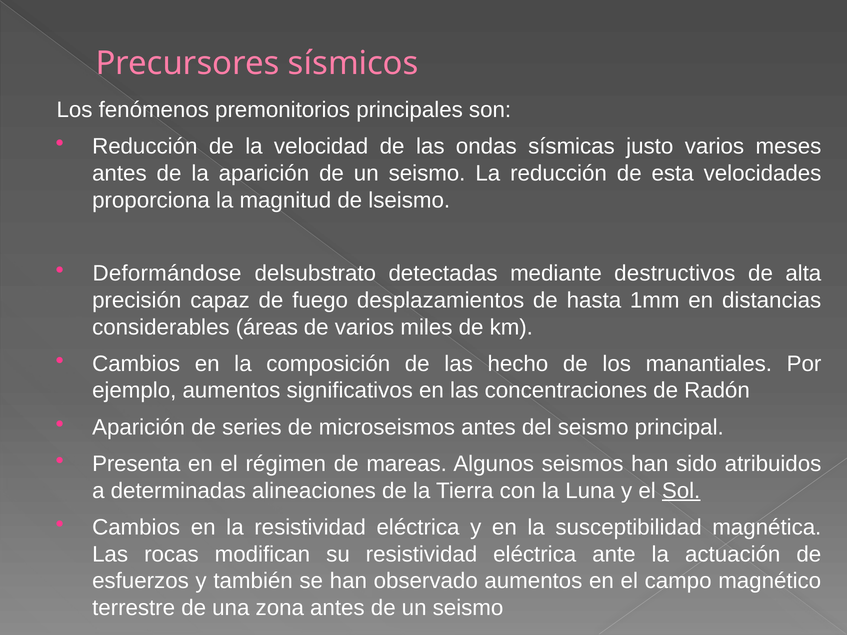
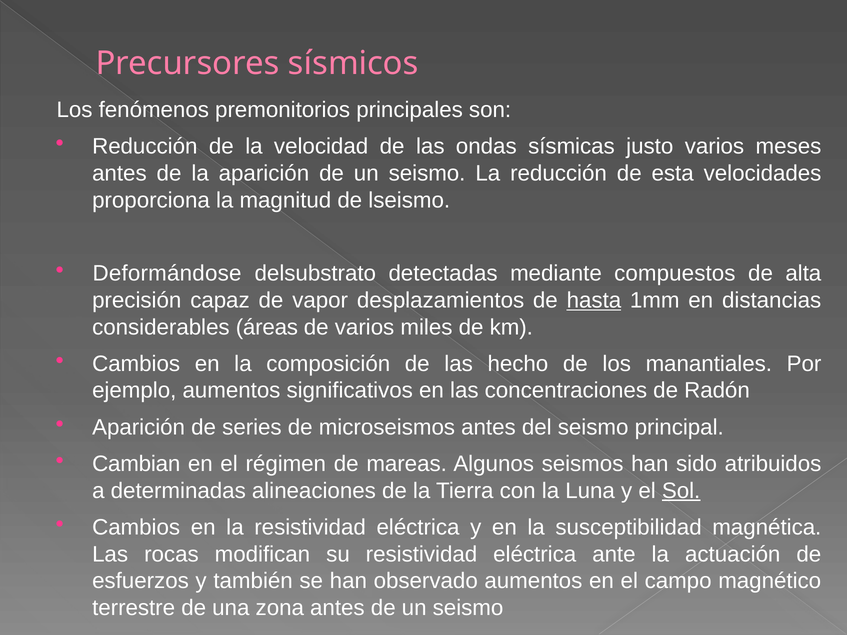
destructivos: destructivos -> compuestos (675, 274)
fuego: fuego -> vapor (320, 300)
hasta underline: none -> present (594, 300)
Presenta: Presenta -> Cambian (136, 464)
